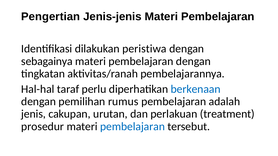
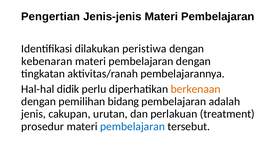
sebagainya: sebagainya -> kebenaran (47, 61)
taraf: taraf -> didik (68, 89)
berkenaan colour: blue -> orange (196, 89)
rumus: rumus -> bidang (123, 102)
